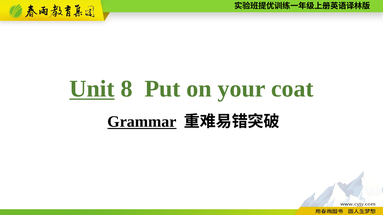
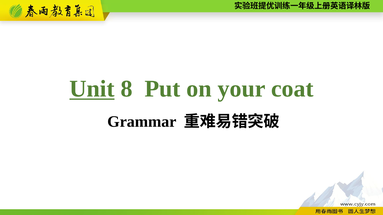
Grammar underline: present -> none (142, 122)
